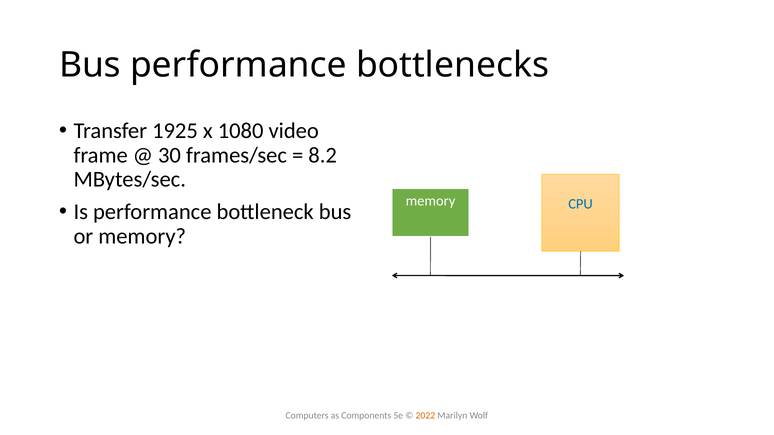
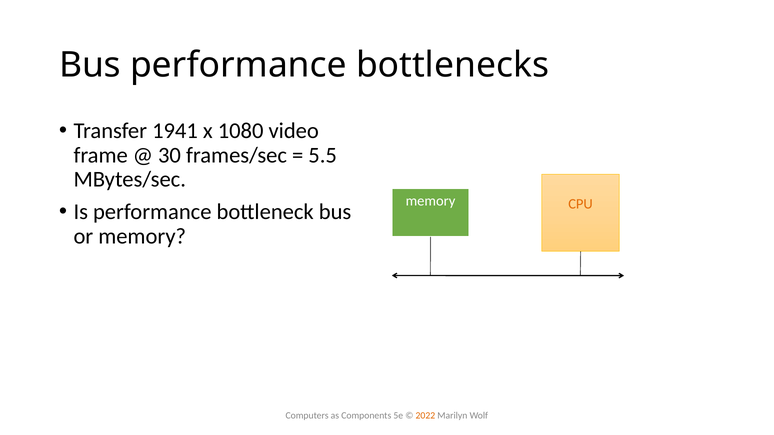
1925: 1925 -> 1941 (175, 131)
8.2: 8.2 -> 5.5 (323, 155)
CPU colour: blue -> orange (581, 204)
